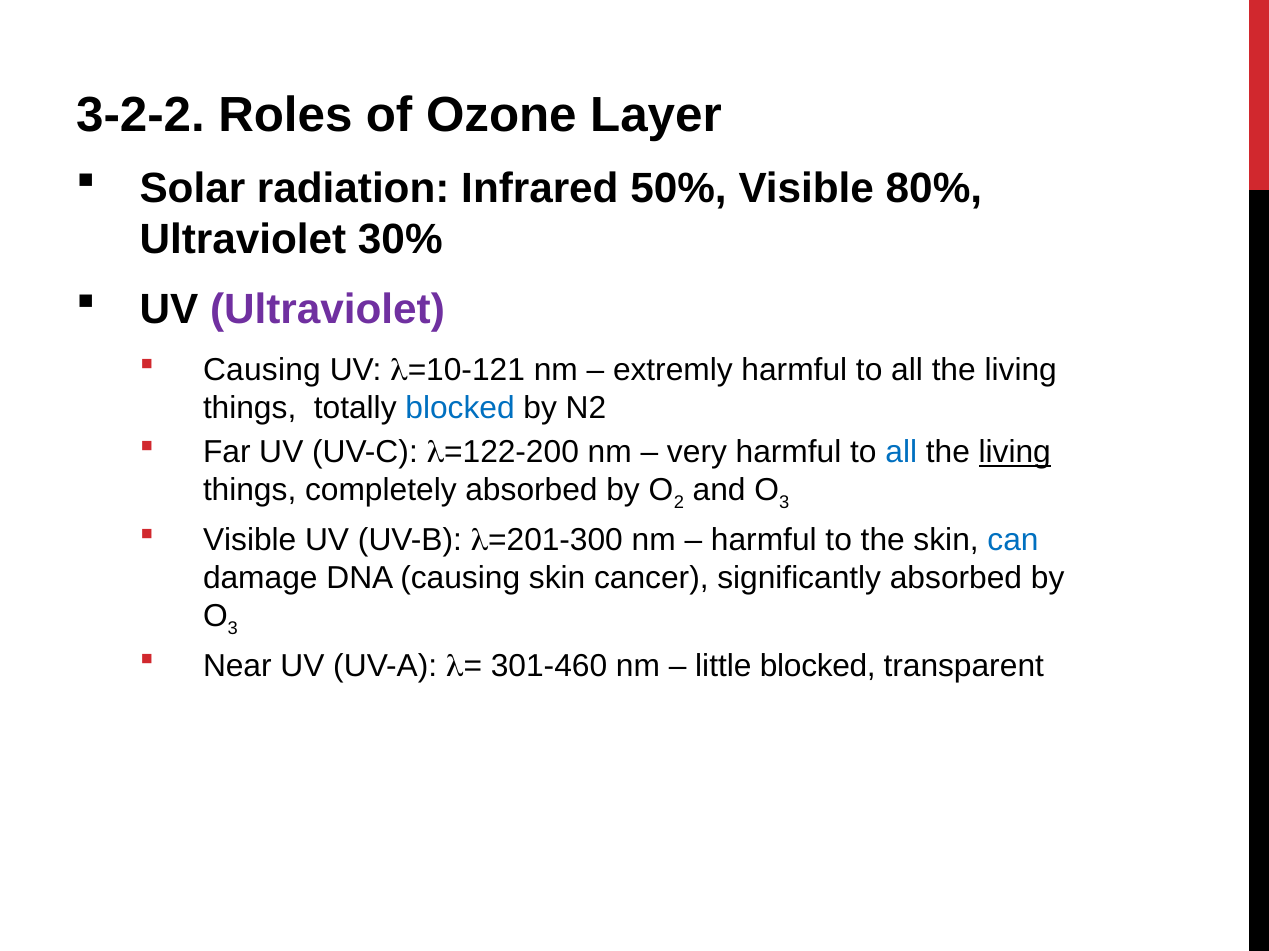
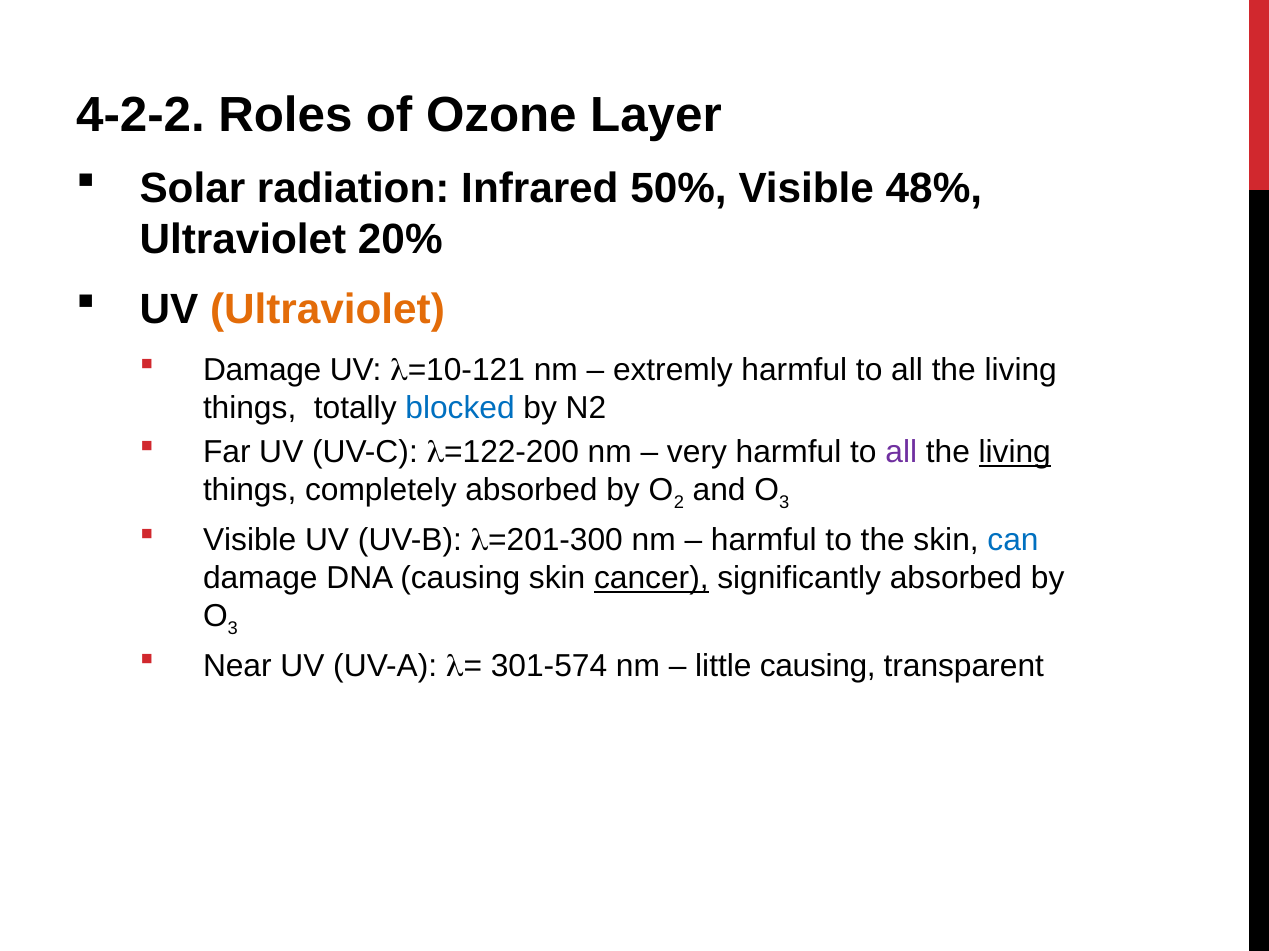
3-2-2: 3-2-2 -> 4-2-2 (140, 115)
80%: 80% -> 48% (934, 189)
30%: 30% -> 20% (400, 240)
Ultraviolet colour: purple -> orange (327, 310)
Causing: Causing -> Damage (262, 370)
all colour: blue -> purple (901, 453)
cancer underline: none -> present (651, 578)
301-460: 301-460 -> 301-574 (549, 666)
little blocked: blocked -> causing (818, 666)
